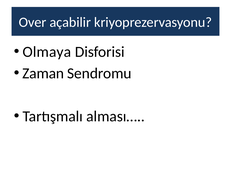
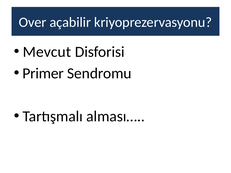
Olmaya: Olmaya -> Mevcut (47, 52)
Zaman: Zaman -> Primer (43, 73)
